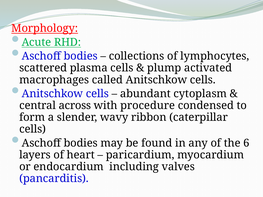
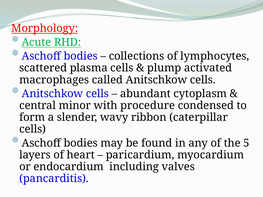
across: across -> minor (75, 106)
6: 6 -> 5 (246, 143)
